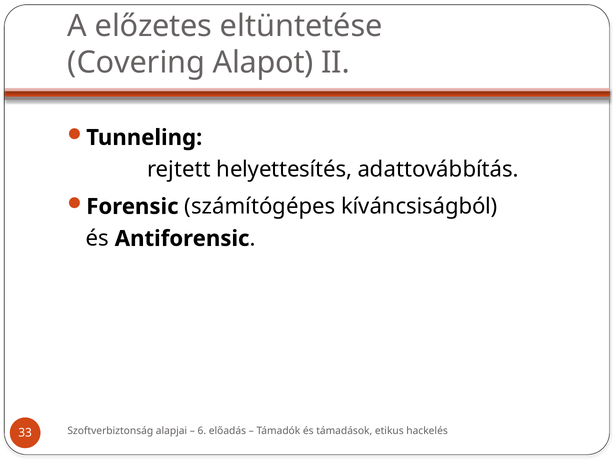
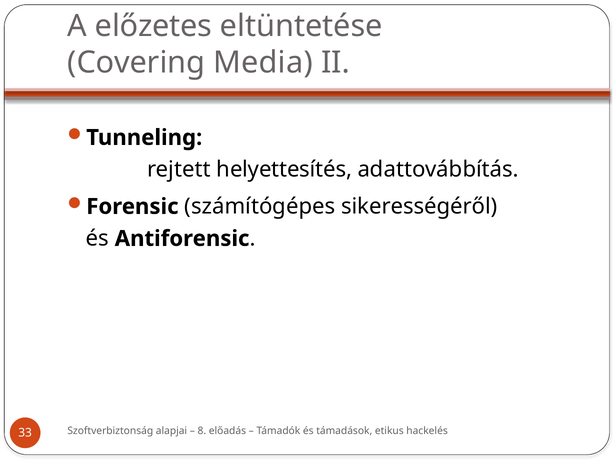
Alapot: Alapot -> Media (263, 63)
kíváncsiságból: kíváncsiságból -> sikerességéről (419, 206)
6: 6 -> 8 (202, 430)
